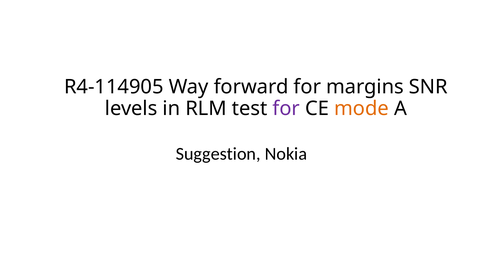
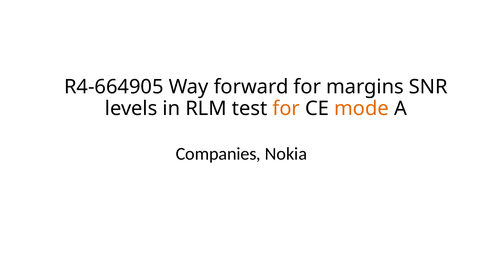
R4-114905: R4-114905 -> R4-664905 (114, 87)
for colour: purple -> orange (286, 109)
Suggestion: Suggestion -> Companies (218, 154)
